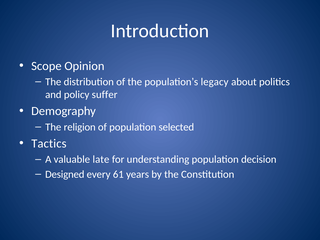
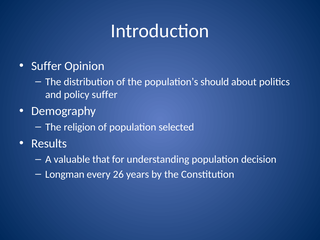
Scope: Scope -> Suffer (46, 66)
legacy: legacy -> should (215, 82)
Tactics: Tactics -> Results (49, 143)
late: late -> that (101, 159)
Designed: Designed -> Longman (65, 174)
61: 61 -> 26 (118, 174)
